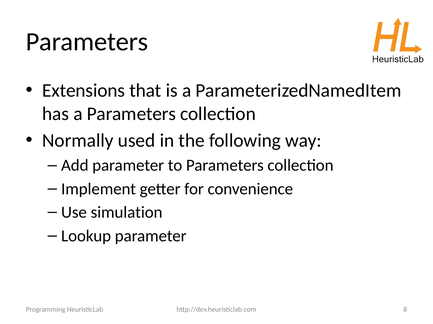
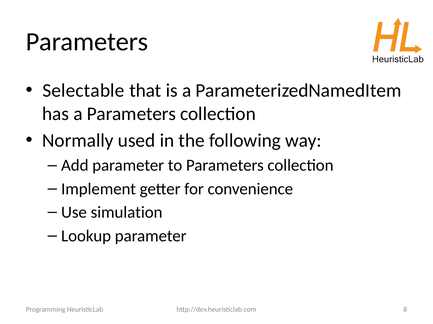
Extensions: Extensions -> Selectable (83, 91)
